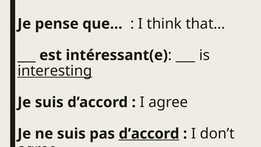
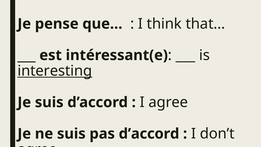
d’accord underline: present -> none (149, 134)
